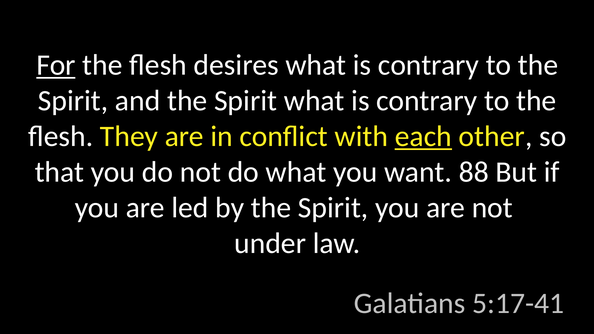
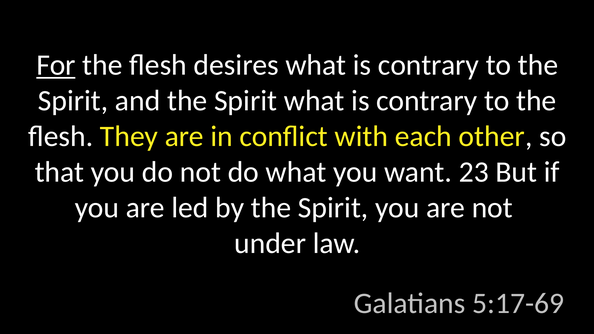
each underline: present -> none (423, 136)
88: 88 -> 23 (474, 172)
5:17-41: 5:17-41 -> 5:17-69 (518, 304)
